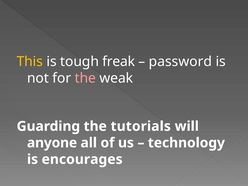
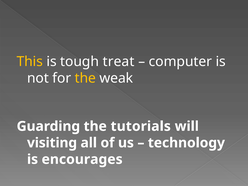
freak: freak -> treat (119, 62)
password: password -> computer (180, 62)
the colour: pink -> yellow (85, 78)
anyone: anyone -> visiting (52, 143)
